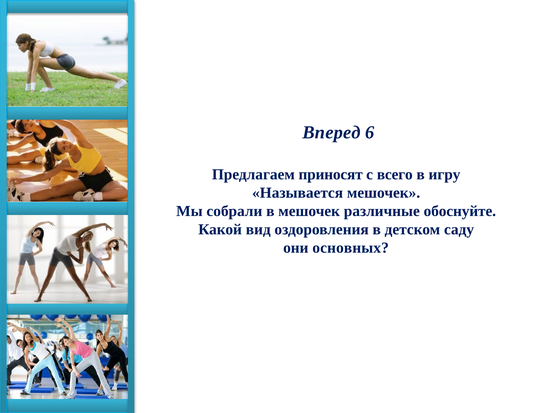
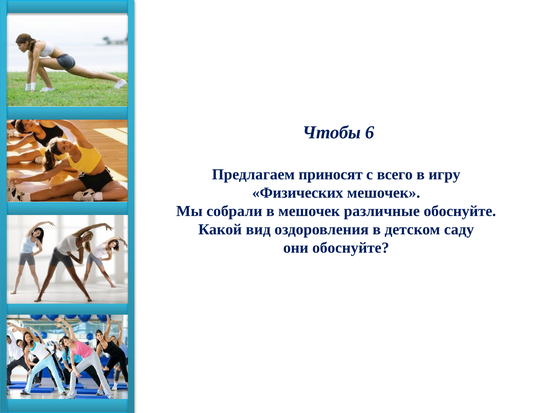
Вперед: Вперед -> Чтобы (332, 132)
Называется: Называется -> Физических (298, 193)
они основных: основных -> обоснуйте (351, 248)
